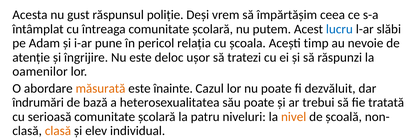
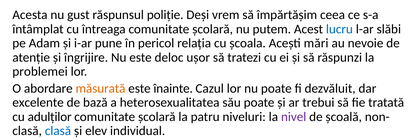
timp: timp -> mări (316, 43)
oamenilor: oamenilor -> problemei (40, 72)
îndrumări: îndrumări -> excelente (38, 103)
serioasă: serioasă -> adulților (50, 117)
nivel colour: orange -> purple (294, 117)
clasă colour: orange -> blue (58, 131)
